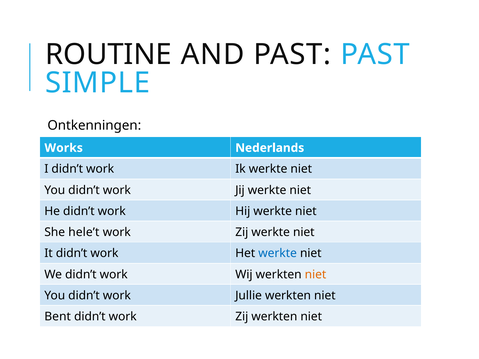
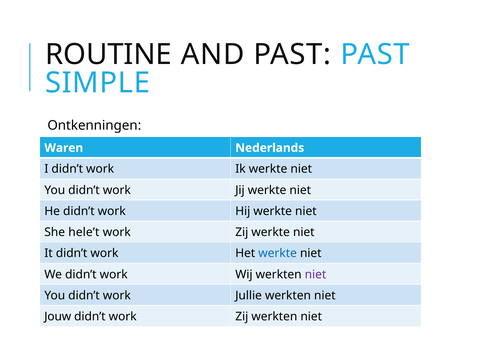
Works: Works -> Waren (64, 148)
niet colour: orange -> purple (315, 275)
Bent: Bent -> Jouw (58, 317)
